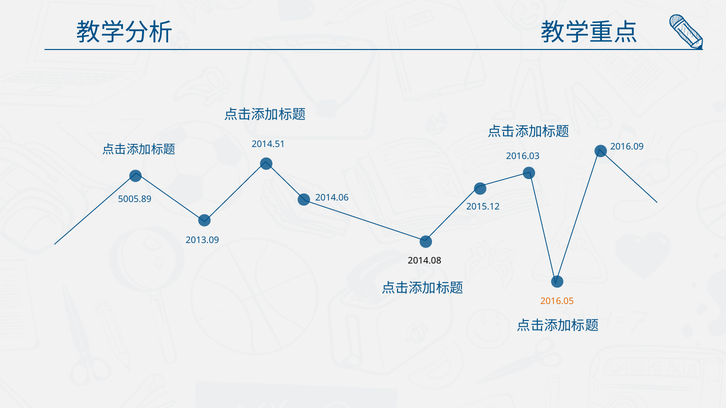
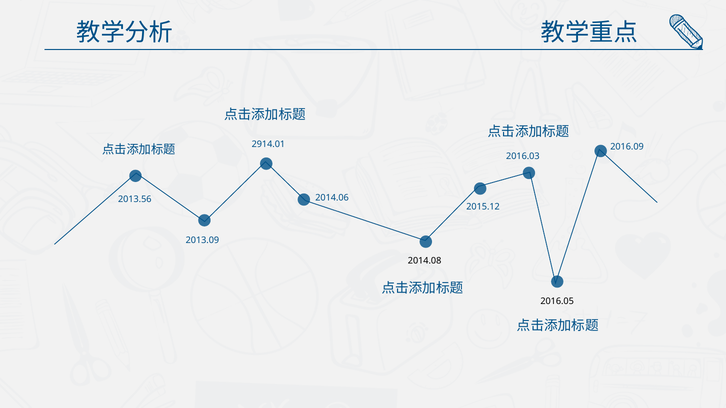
2014.51: 2014.51 -> 2914.01 (268, 144)
5005.89: 5005.89 -> 2013.56 (135, 199)
2016.05 colour: orange -> black (557, 301)
